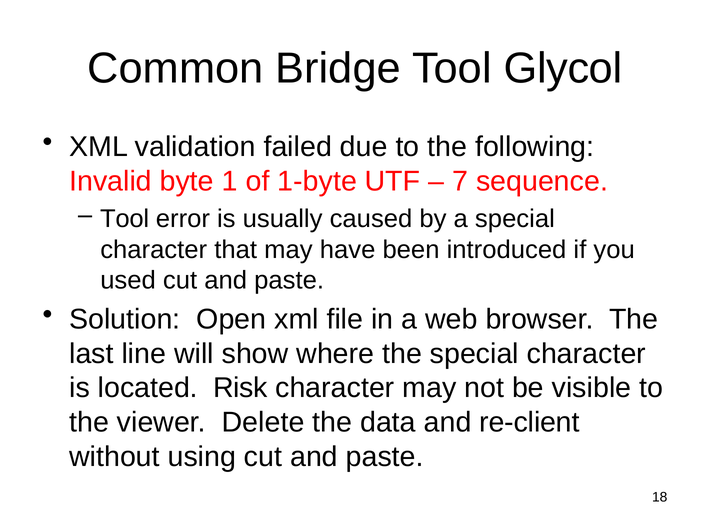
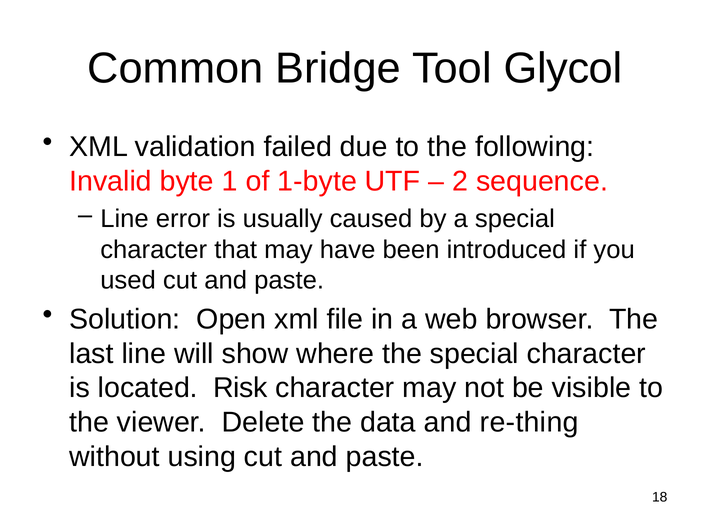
7: 7 -> 2 (460, 181)
Tool: Tool -> Line (124, 219)
re-client: re-client -> re-thing (529, 423)
